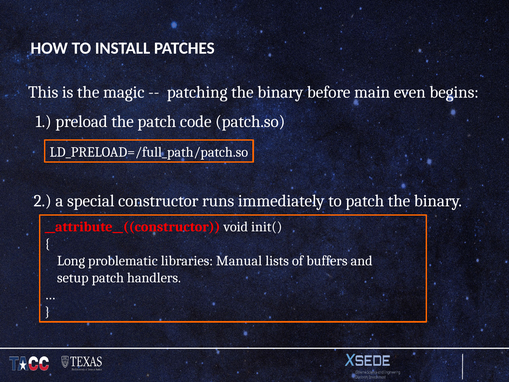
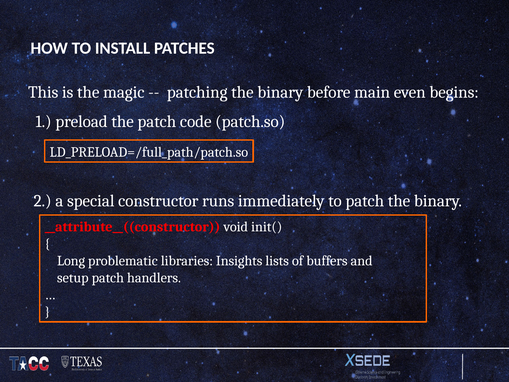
Manual: Manual -> Insights (239, 261)
